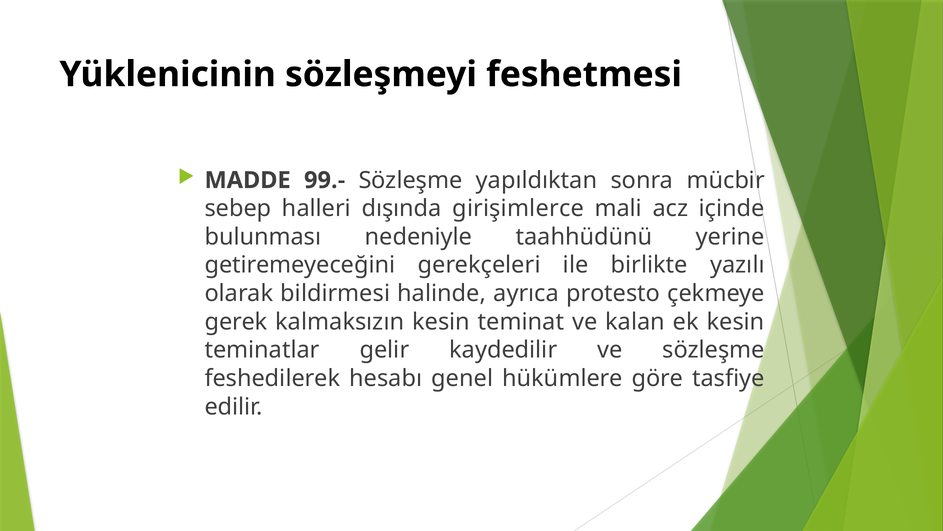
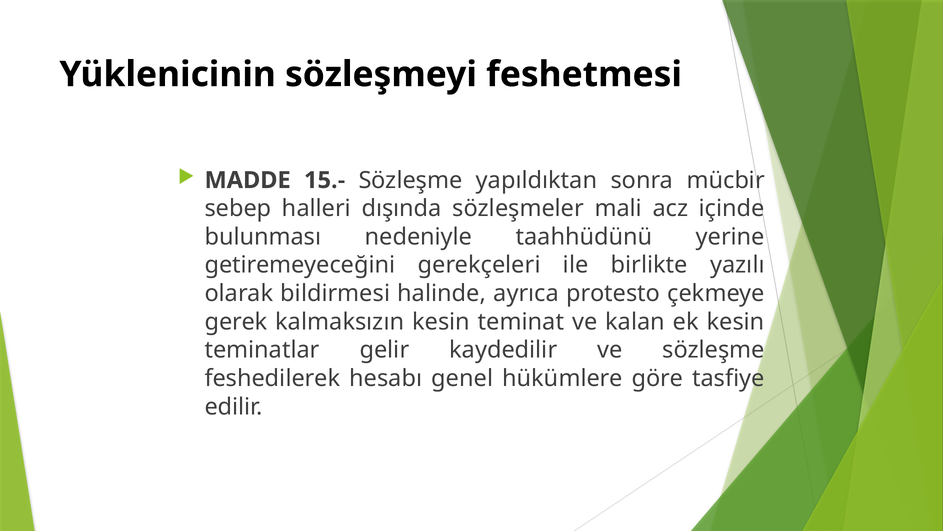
99.-: 99.- -> 15.- (325, 180)
girişimlerce: girişimlerce -> sözleşmeler (518, 208)
